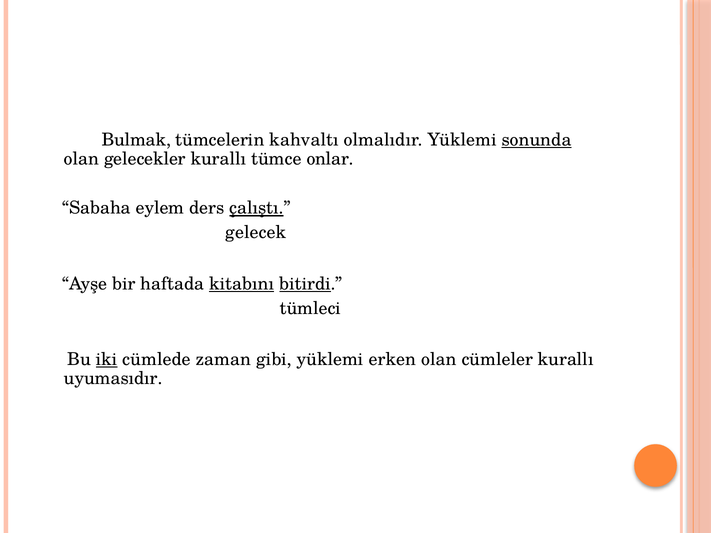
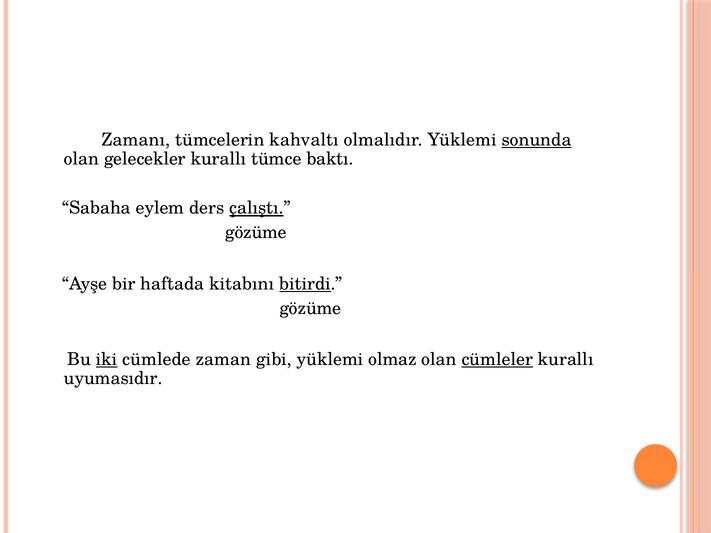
Bulmak: Bulmak -> Zamanı (136, 140)
onlar: onlar -> baktı (330, 159)
gelecek: gelecek -> gözüme (256, 233)
kitabını underline: present -> none (242, 284)
tümleci: tümleci -> gözüme (310, 308)
erken: erken -> olmaz (393, 360)
cümleler underline: none -> present (497, 360)
